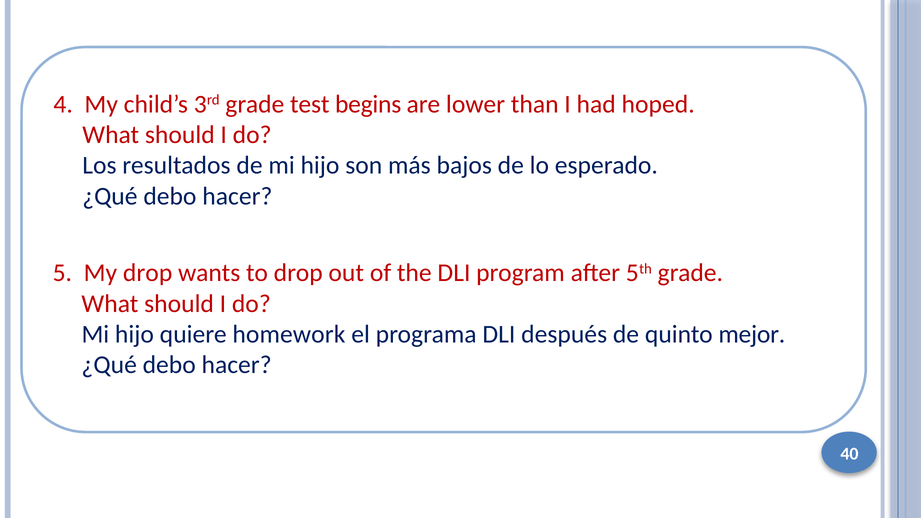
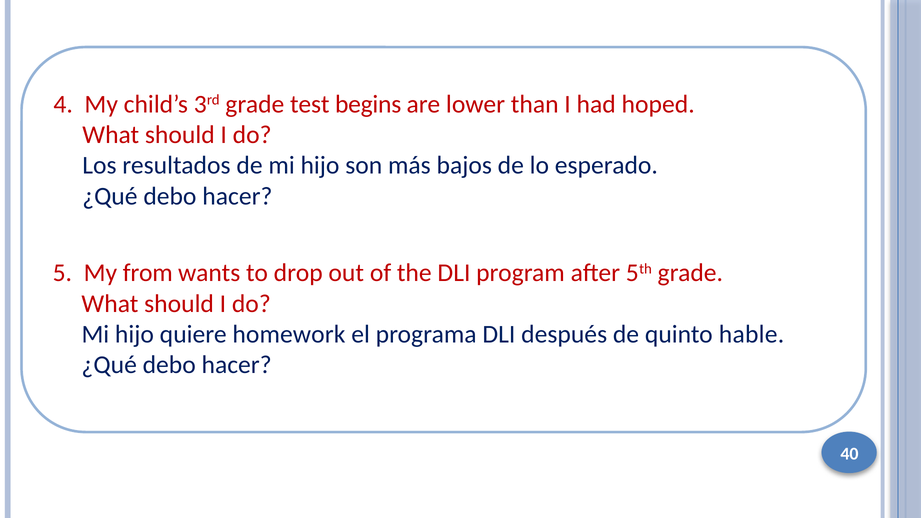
My drop: drop -> from (148, 273)
mejor: mejor -> hable (752, 334)
